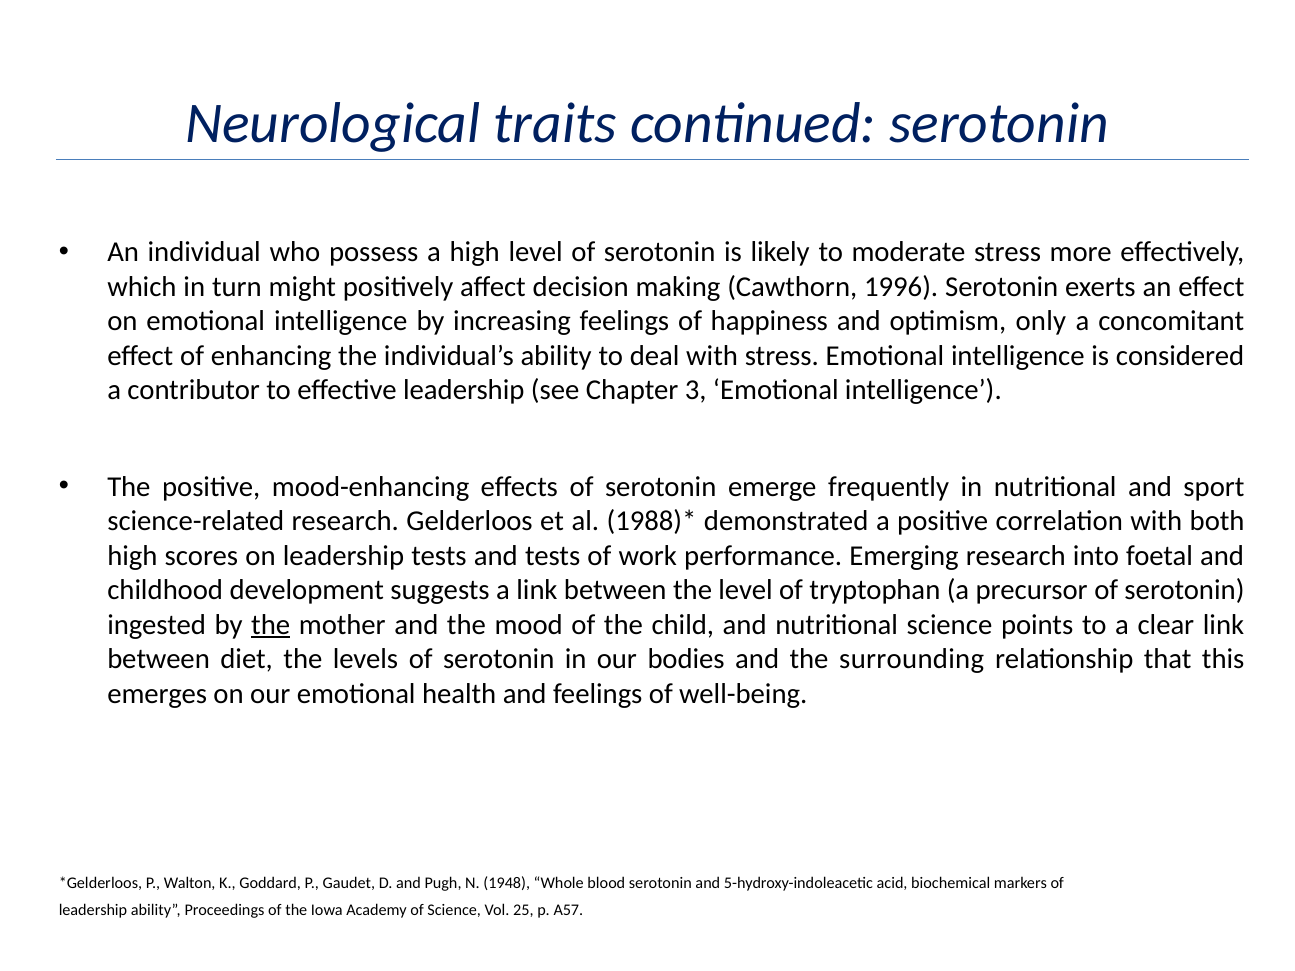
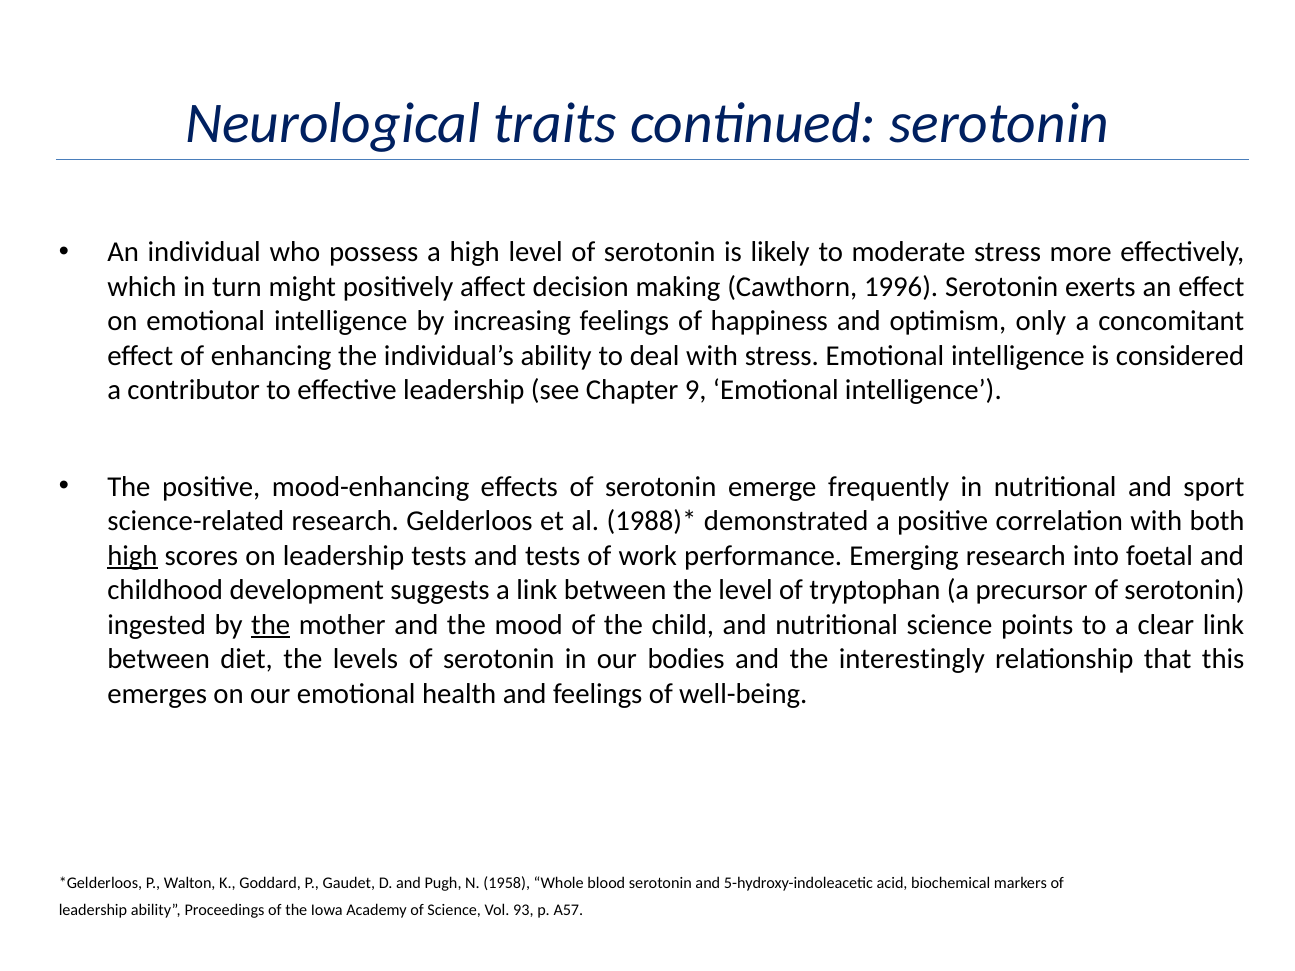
3: 3 -> 9 (696, 390)
high underline: none -> present (132, 556)
surrounding: surrounding -> interestingly (912, 659)
1948: 1948 -> 1958 (507, 884)
25: 25 -> 93 (523, 911)
